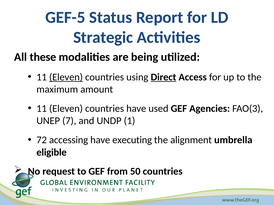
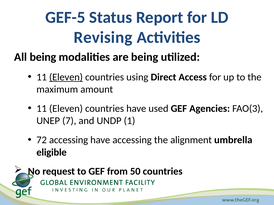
Strategic: Strategic -> Revising (103, 37)
All these: these -> being (43, 57)
Direct underline: present -> none (163, 77)
have executing: executing -> accessing (132, 140)
